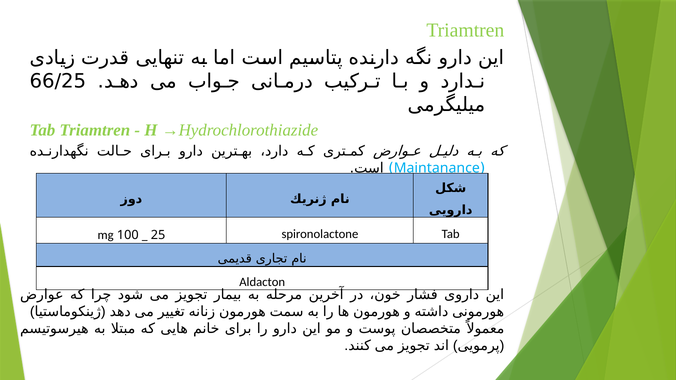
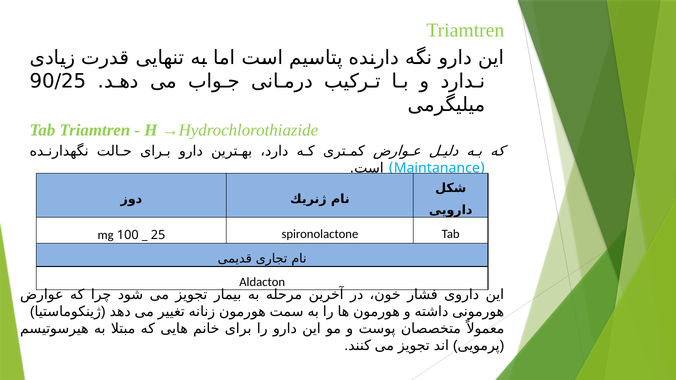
66/25: 66/25 -> 90/25 (58, 81)
